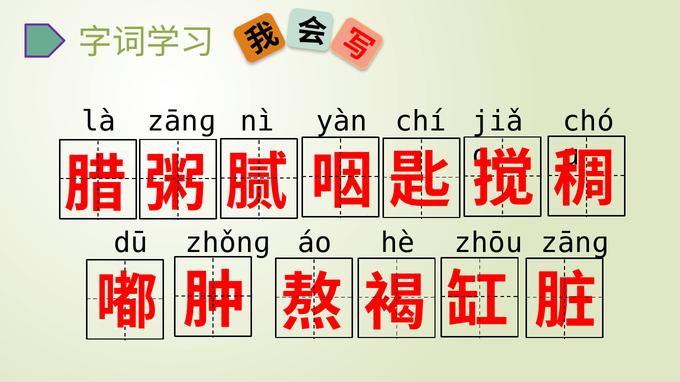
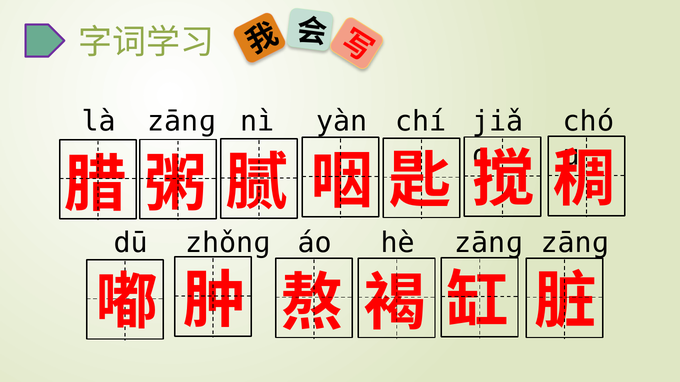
hè zhōu: zhōu -> zānɡ (488, 243)
